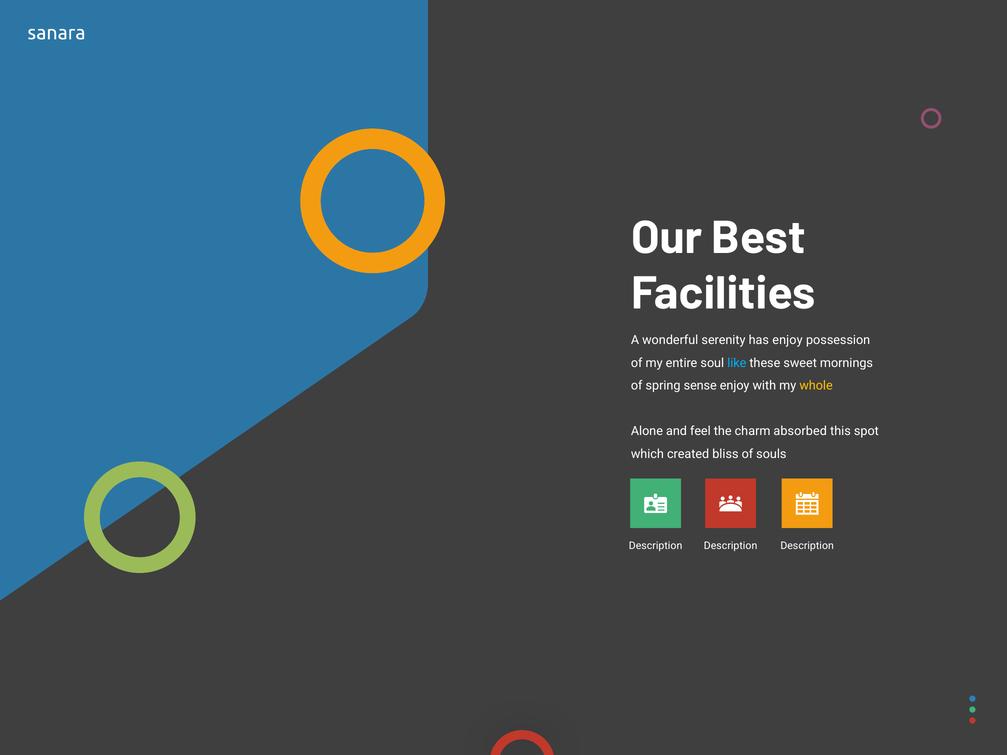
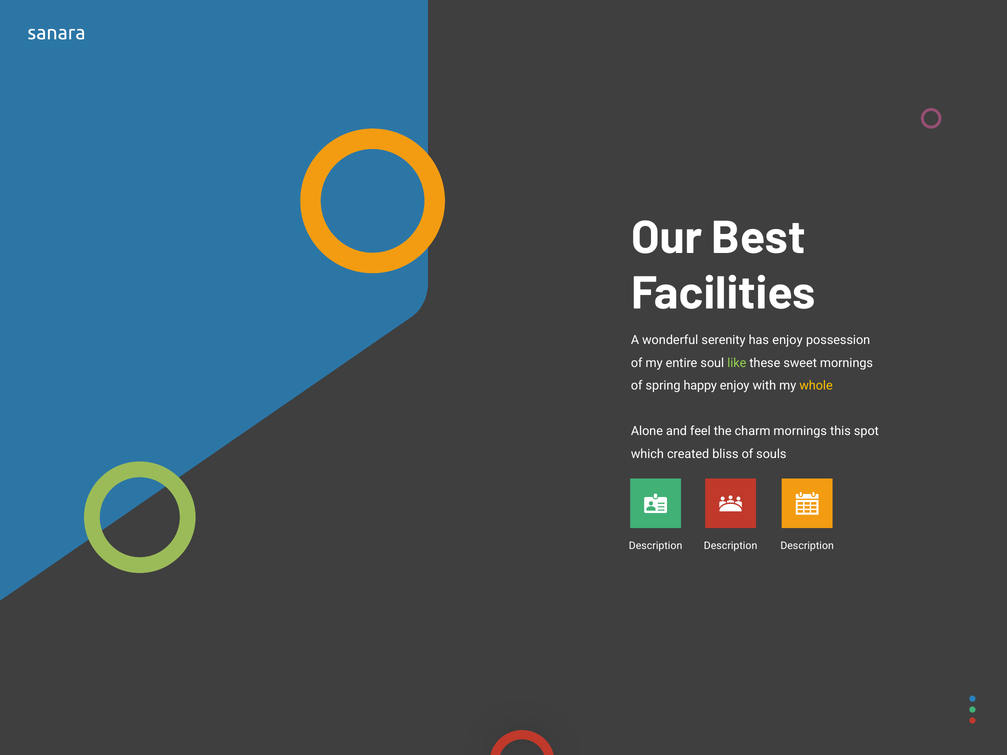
like colour: light blue -> light green (737, 363)
sense: sense -> happy (700, 386)
charm absorbed: absorbed -> mornings (800, 431)
